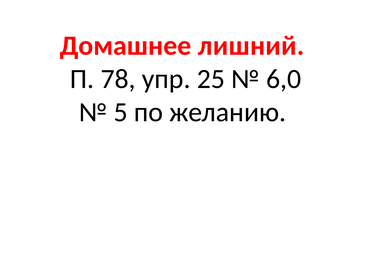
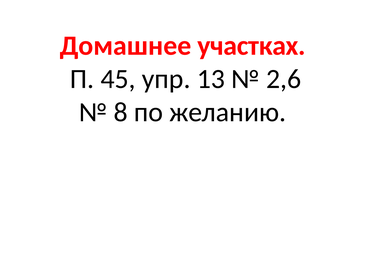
лишний: лишний -> участках (251, 46)
78: 78 -> 45 (118, 79)
25: 25 -> 13 (211, 79)
6,0: 6,0 -> 2,6 (284, 79)
5: 5 -> 8 (121, 112)
